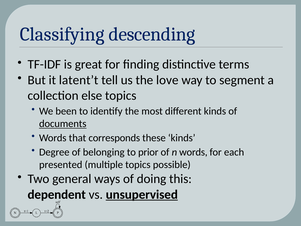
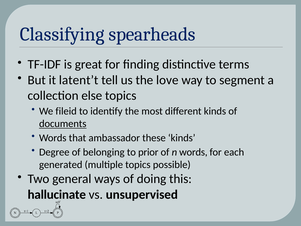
descending: descending -> spearheads (152, 34)
been: been -> fileid (66, 111)
corresponds: corresponds -> ambassador (114, 138)
presented: presented -> generated (61, 165)
dependent: dependent -> hallucinate (57, 194)
unsupervised underline: present -> none (142, 194)
